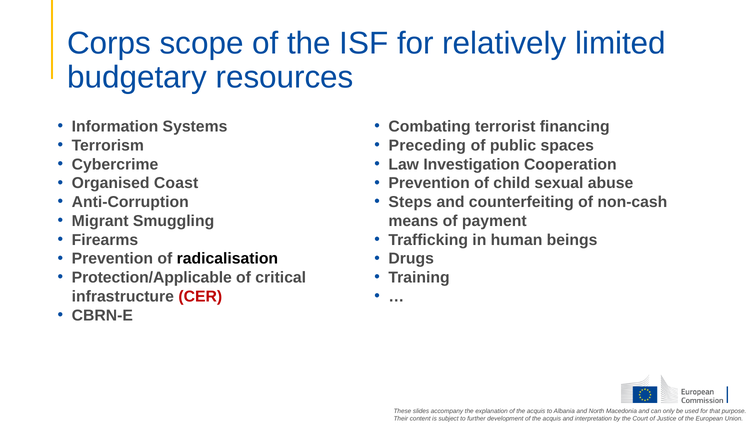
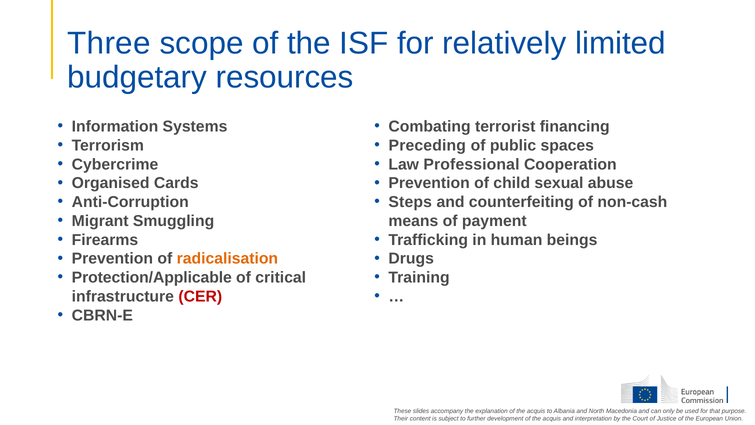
Corps: Corps -> Three (109, 43)
Investigation: Investigation -> Professional (471, 164)
Coast: Coast -> Cards (176, 183)
radicalisation colour: black -> orange (227, 259)
